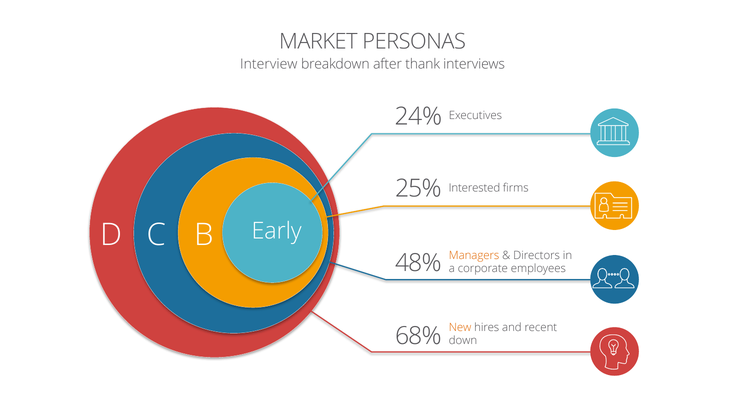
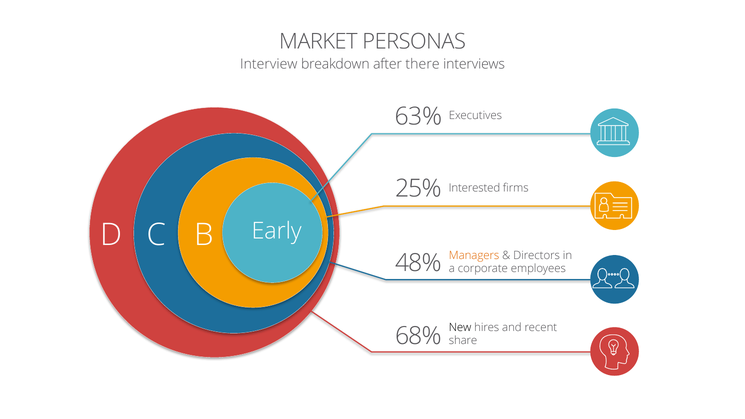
thank: thank -> there (423, 64)
24%: 24% -> 63% (419, 117)
New colour: orange -> black (460, 328)
down: down -> share (463, 341)
